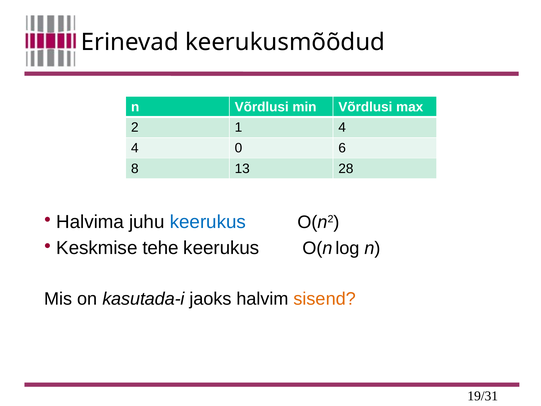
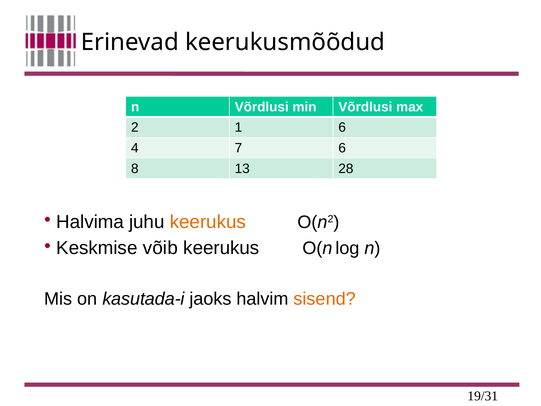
1 4: 4 -> 6 (342, 127)
0: 0 -> 7 (238, 148)
keerukus colour: blue -> orange (208, 222)
tehe: tehe -> võib (160, 248)
